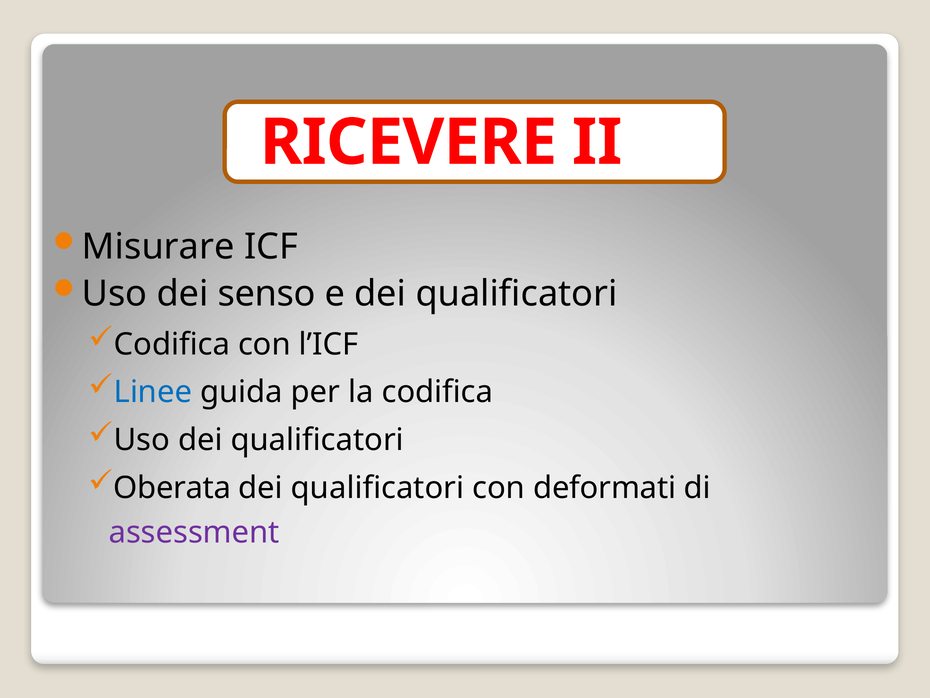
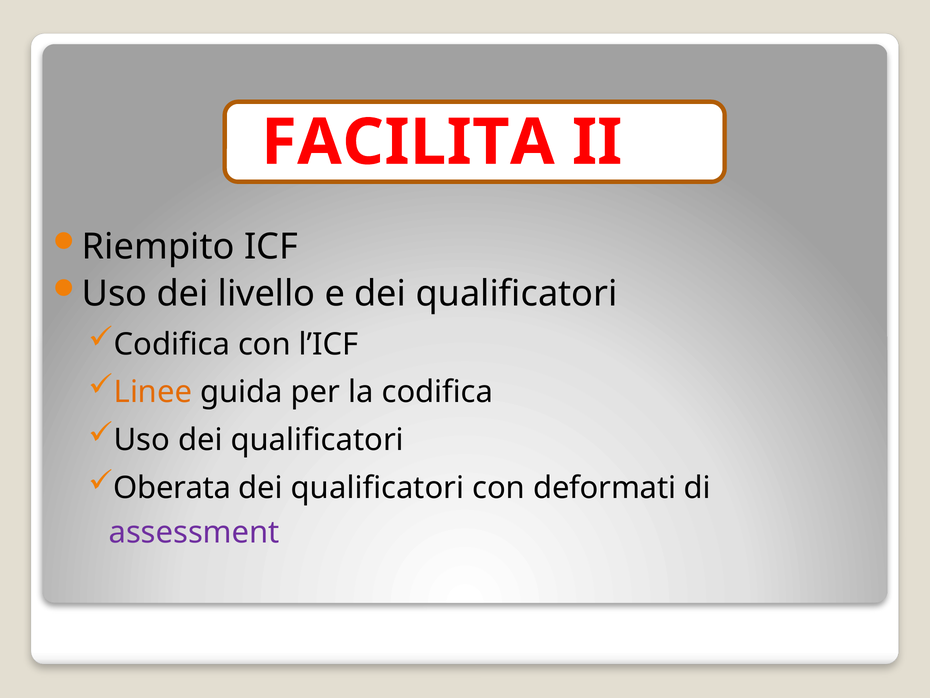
RICEVERE: RICEVERE -> FACILITA (408, 142)
Misurare: Misurare -> Riempito (158, 247)
senso: senso -> livello (267, 293)
Linee colour: blue -> orange (153, 392)
